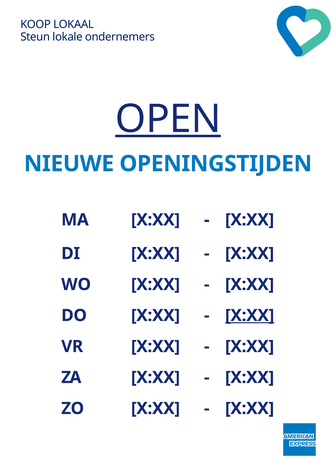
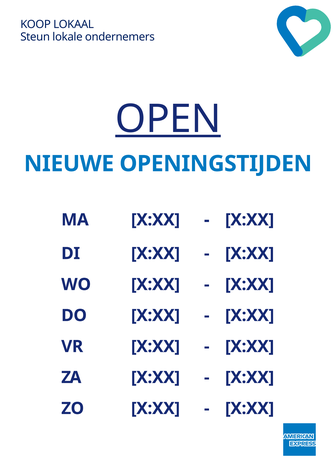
X:XX underline: present -> none (250, 315)
